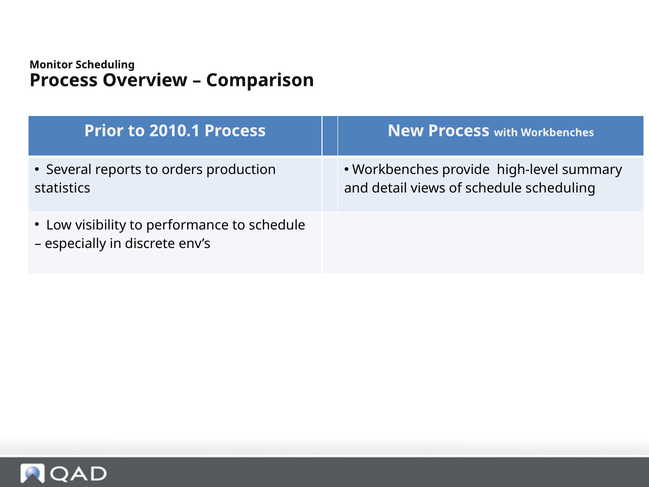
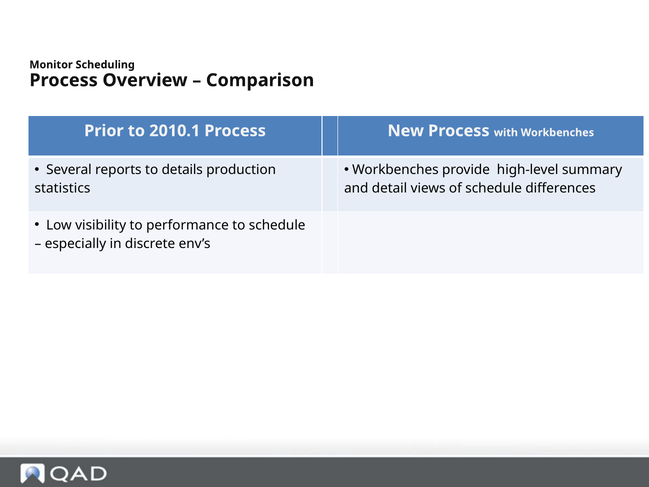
orders: orders -> details (182, 170)
schedule scheduling: scheduling -> differences (561, 188)
